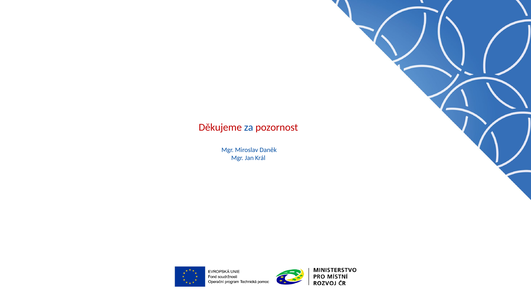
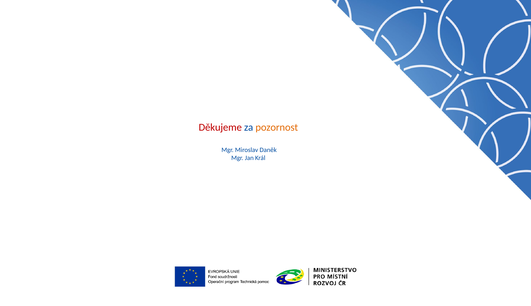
pozornost colour: red -> orange (277, 127)
